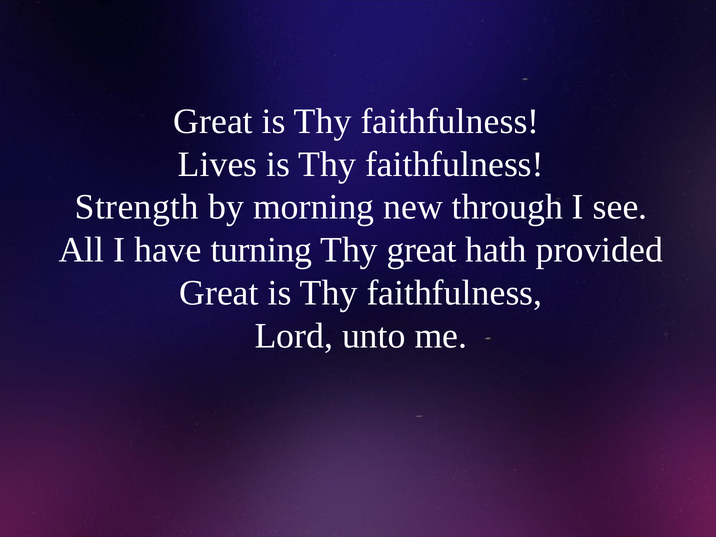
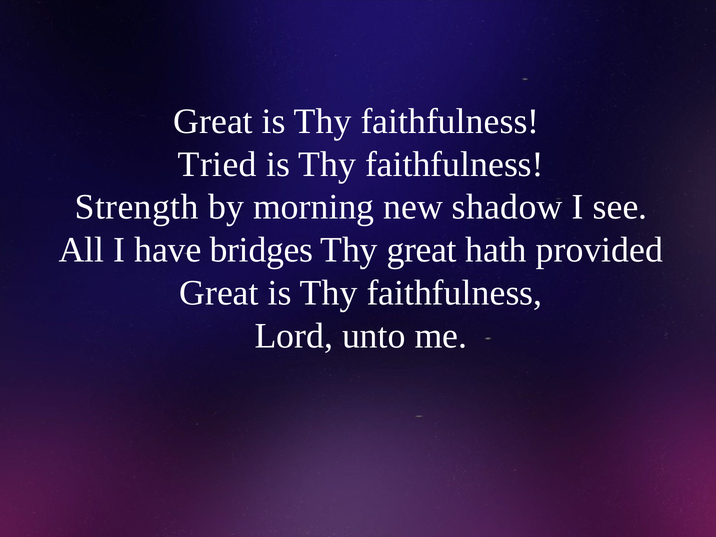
Lives: Lives -> Tried (217, 164)
through: through -> shadow (507, 207)
turning: turning -> bridges (261, 250)
